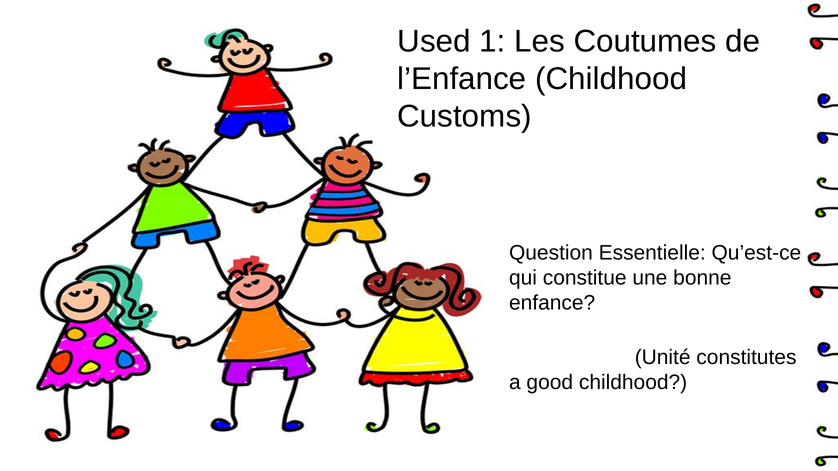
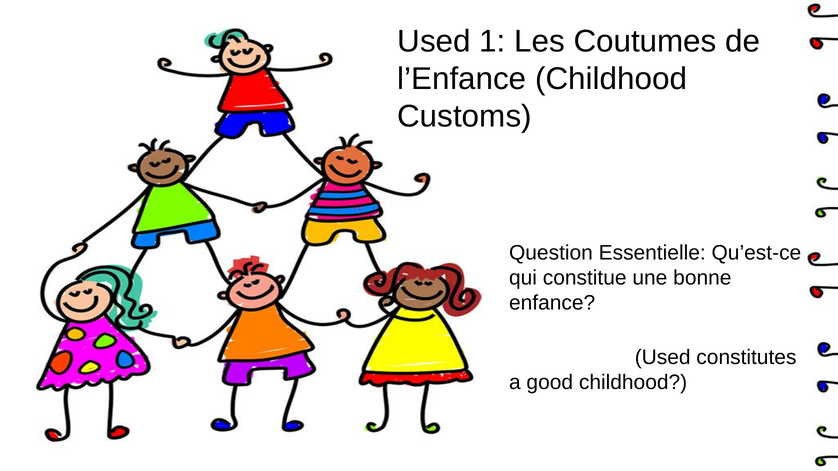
Unité: Unité -> Used (663, 358)
